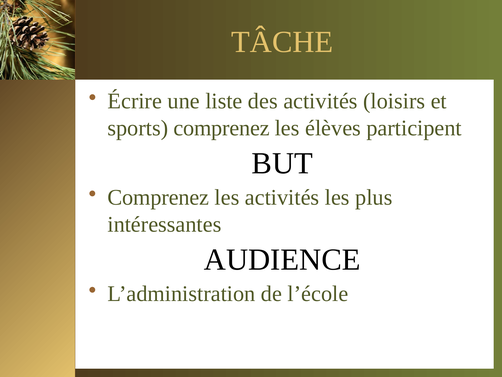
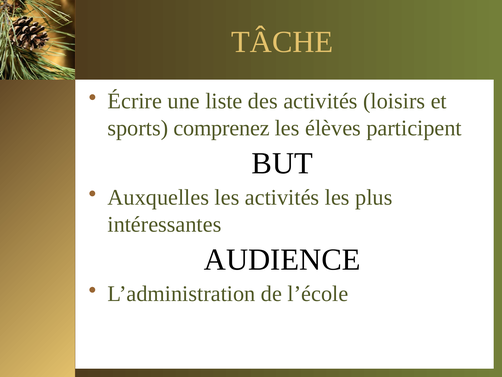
Comprenez: Comprenez -> Auxquelles (158, 197)
